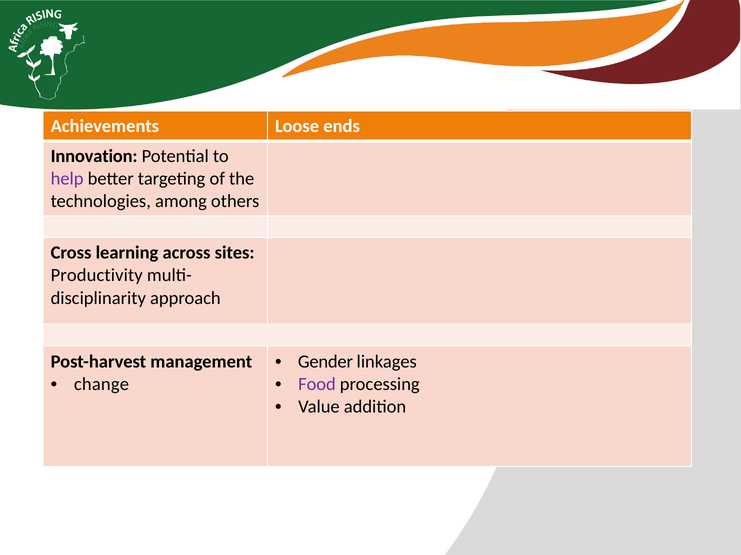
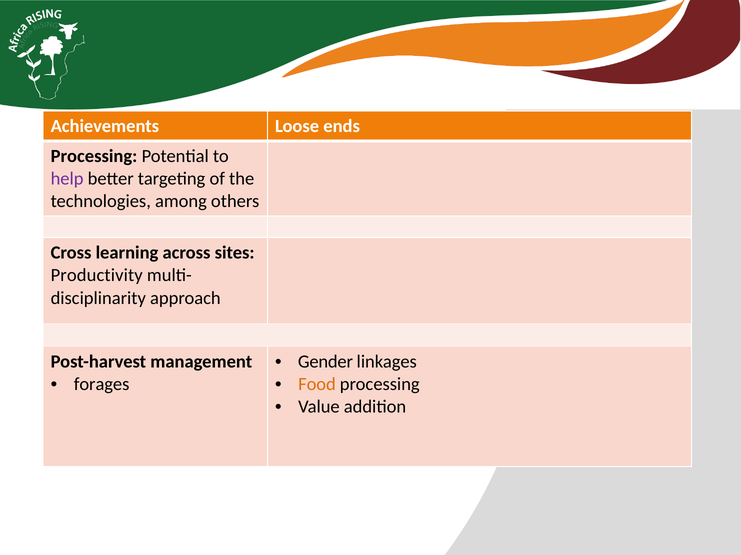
Innovation: Innovation -> Processing (94, 156)
change: change -> forages (102, 385)
Food colour: purple -> orange (317, 385)
